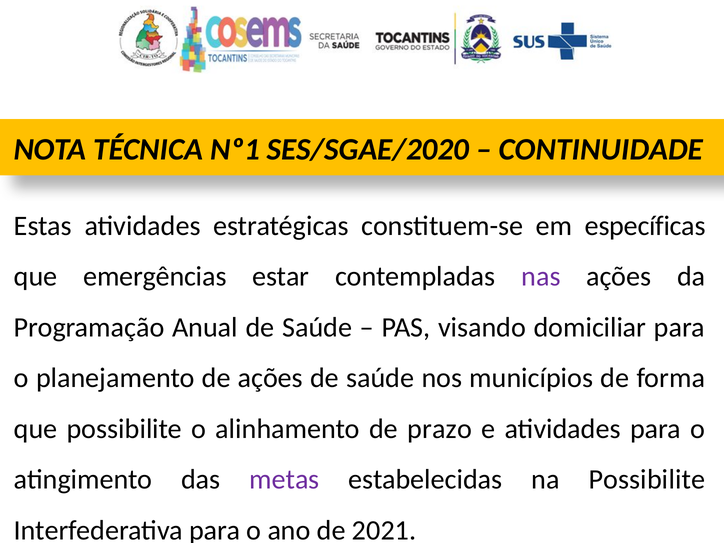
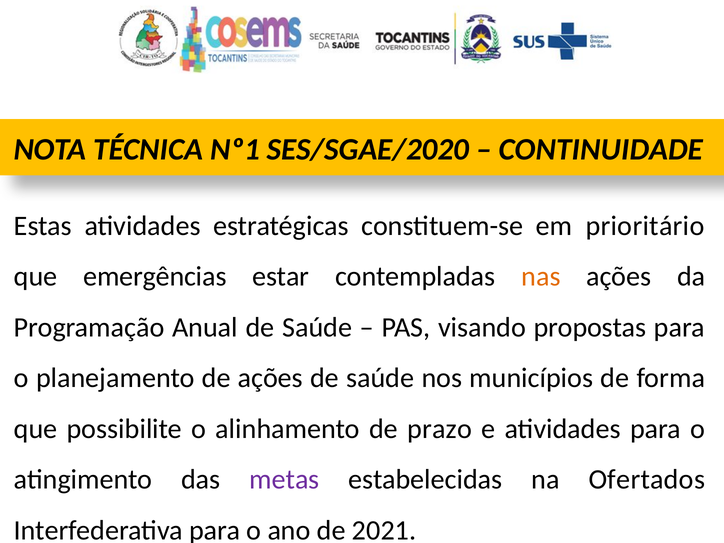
específicas: específicas -> prioritário (645, 226)
nas colour: purple -> orange (541, 277)
domiciliar: domiciliar -> propostas (590, 327)
na Possibilite: Possibilite -> Ofertados (647, 480)
